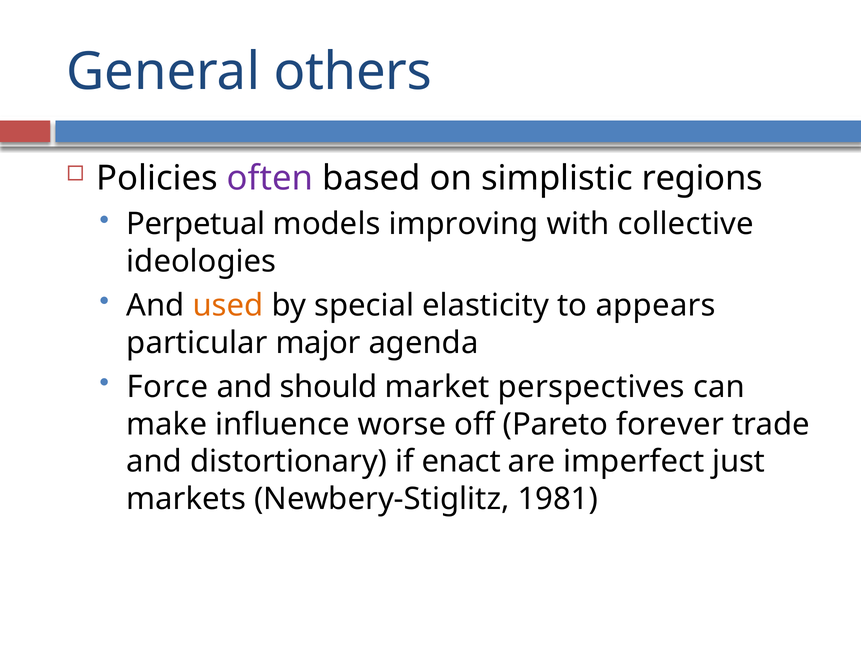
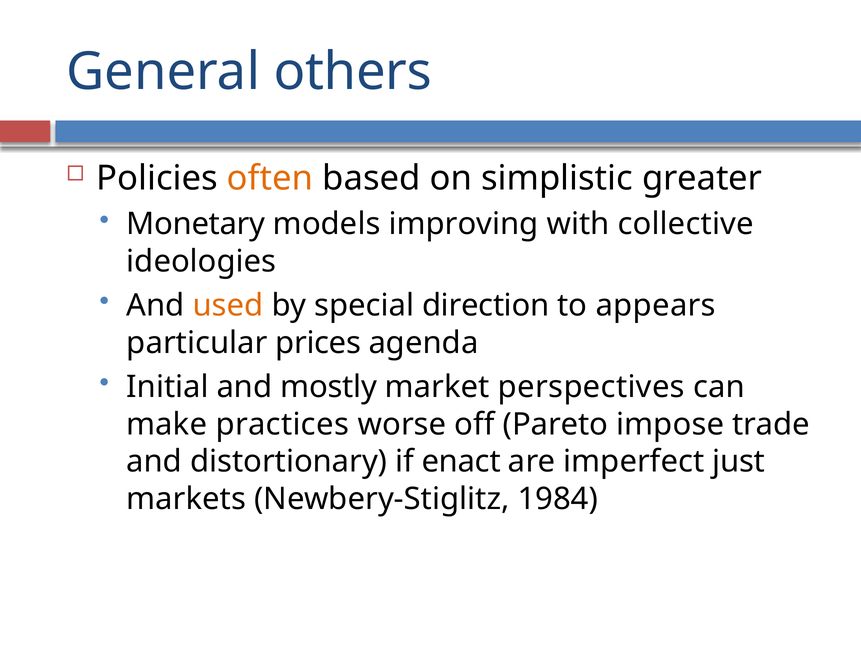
often colour: purple -> orange (270, 178)
regions: regions -> greater (702, 178)
Perpetual: Perpetual -> Monetary (196, 224)
elasticity: elasticity -> direction (486, 305)
major: major -> prices (318, 343)
Force: Force -> Initial (167, 387)
should: should -> mostly (329, 387)
influence: influence -> practices (282, 424)
forever: forever -> impose (670, 424)
1981: 1981 -> 1984 (558, 499)
